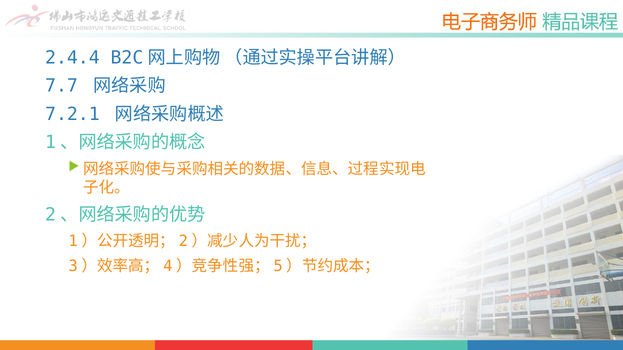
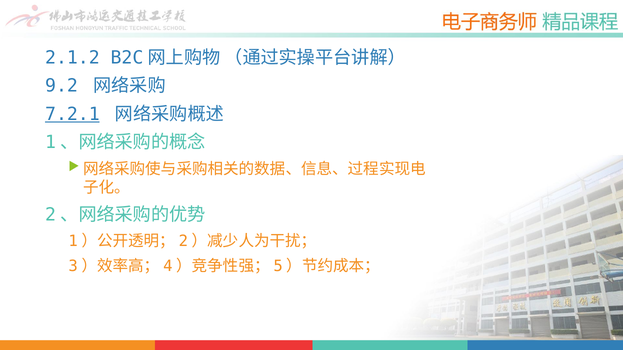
2.4.4: 2.4.4 -> 2.1.2 (72, 58)
7.7: 7.7 -> 9.2 (61, 86)
7.2.1 underline: none -> present (72, 114)
